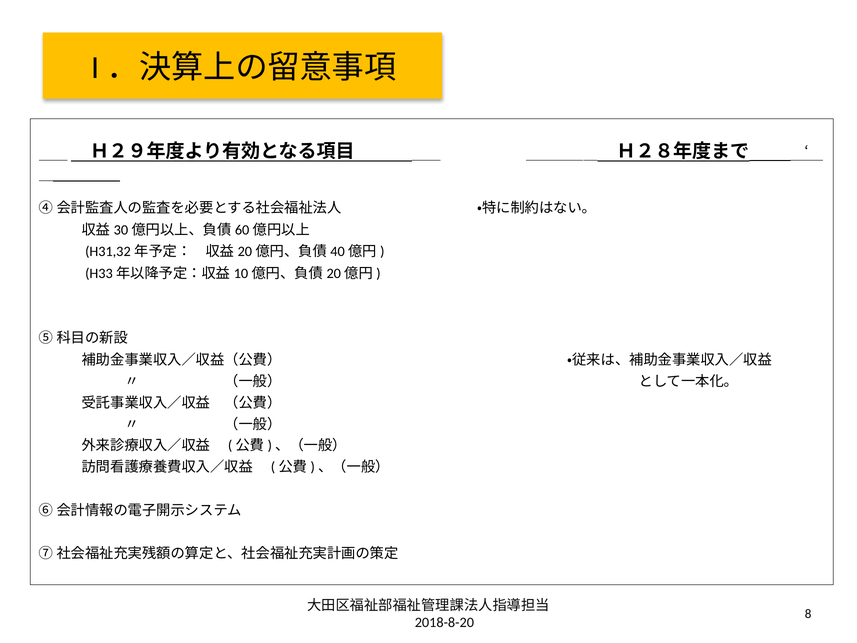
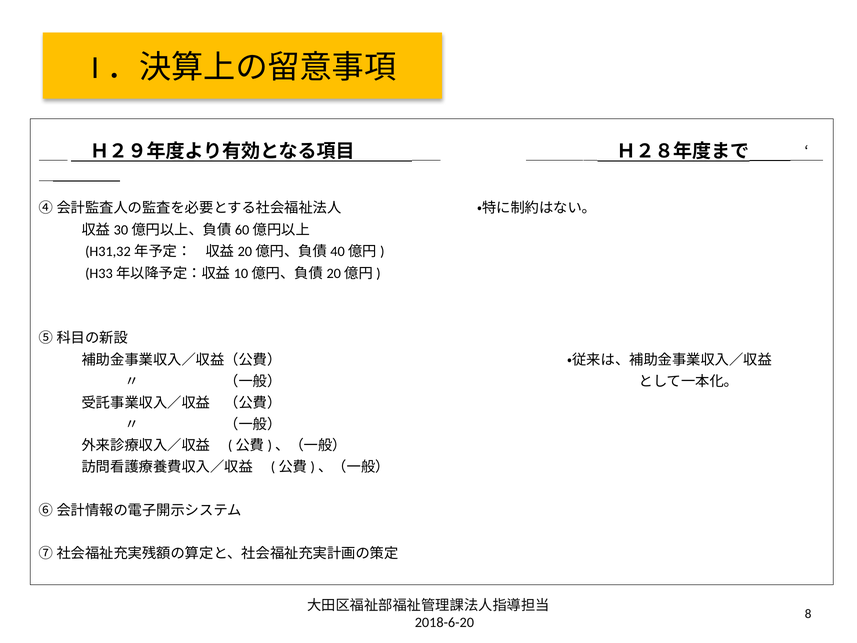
2018-8-20: 2018-8-20 -> 2018-6-20 (444, 622)
